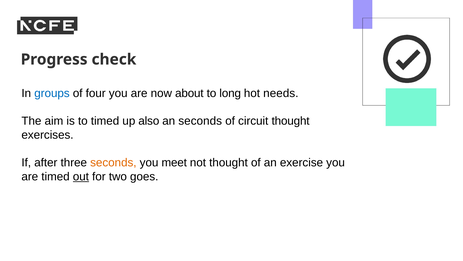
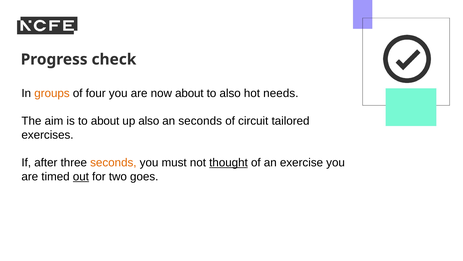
groups colour: blue -> orange (52, 93)
to long: long -> also (230, 93)
to timed: timed -> about (105, 121)
circuit thought: thought -> tailored (291, 121)
meet: meet -> must (174, 162)
thought underline: none -> present (229, 162)
